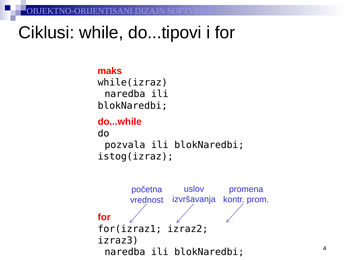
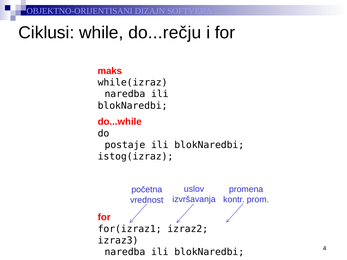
do...tipovi: do...tipovi -> do...rečju (165, 33)
pozvala: pozvala -> postaje (125, 145)
